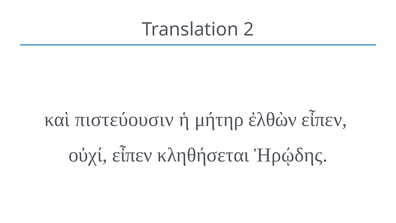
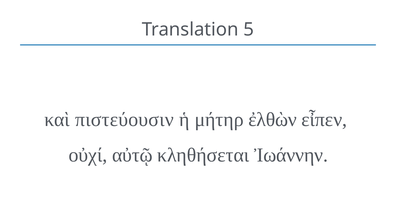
2: 2 -> 5 (249, 29)
οὐχί εἶπεν: εἶπεν -> αὐτῷ (132, 155)
Ἡρῴδης: Ἡρῴδης -> Ἰωάννην (291, 155)
